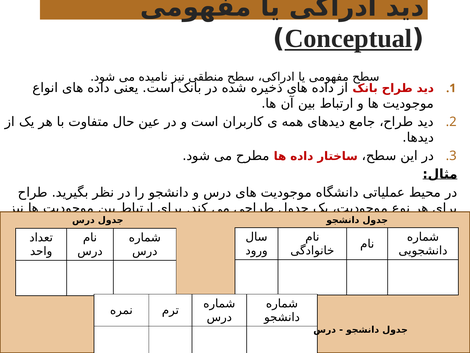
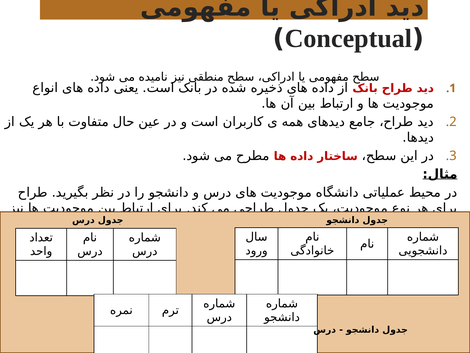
Conceptual underline: present -> none (348, 39)
